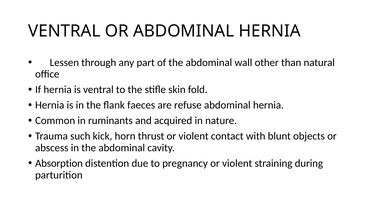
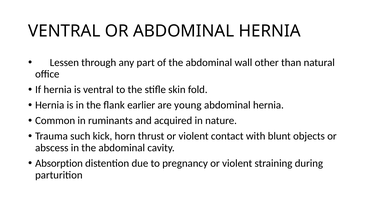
faeces: faeces -> earlier (141, 105)
refuse: refuse -> young (188, 105)
